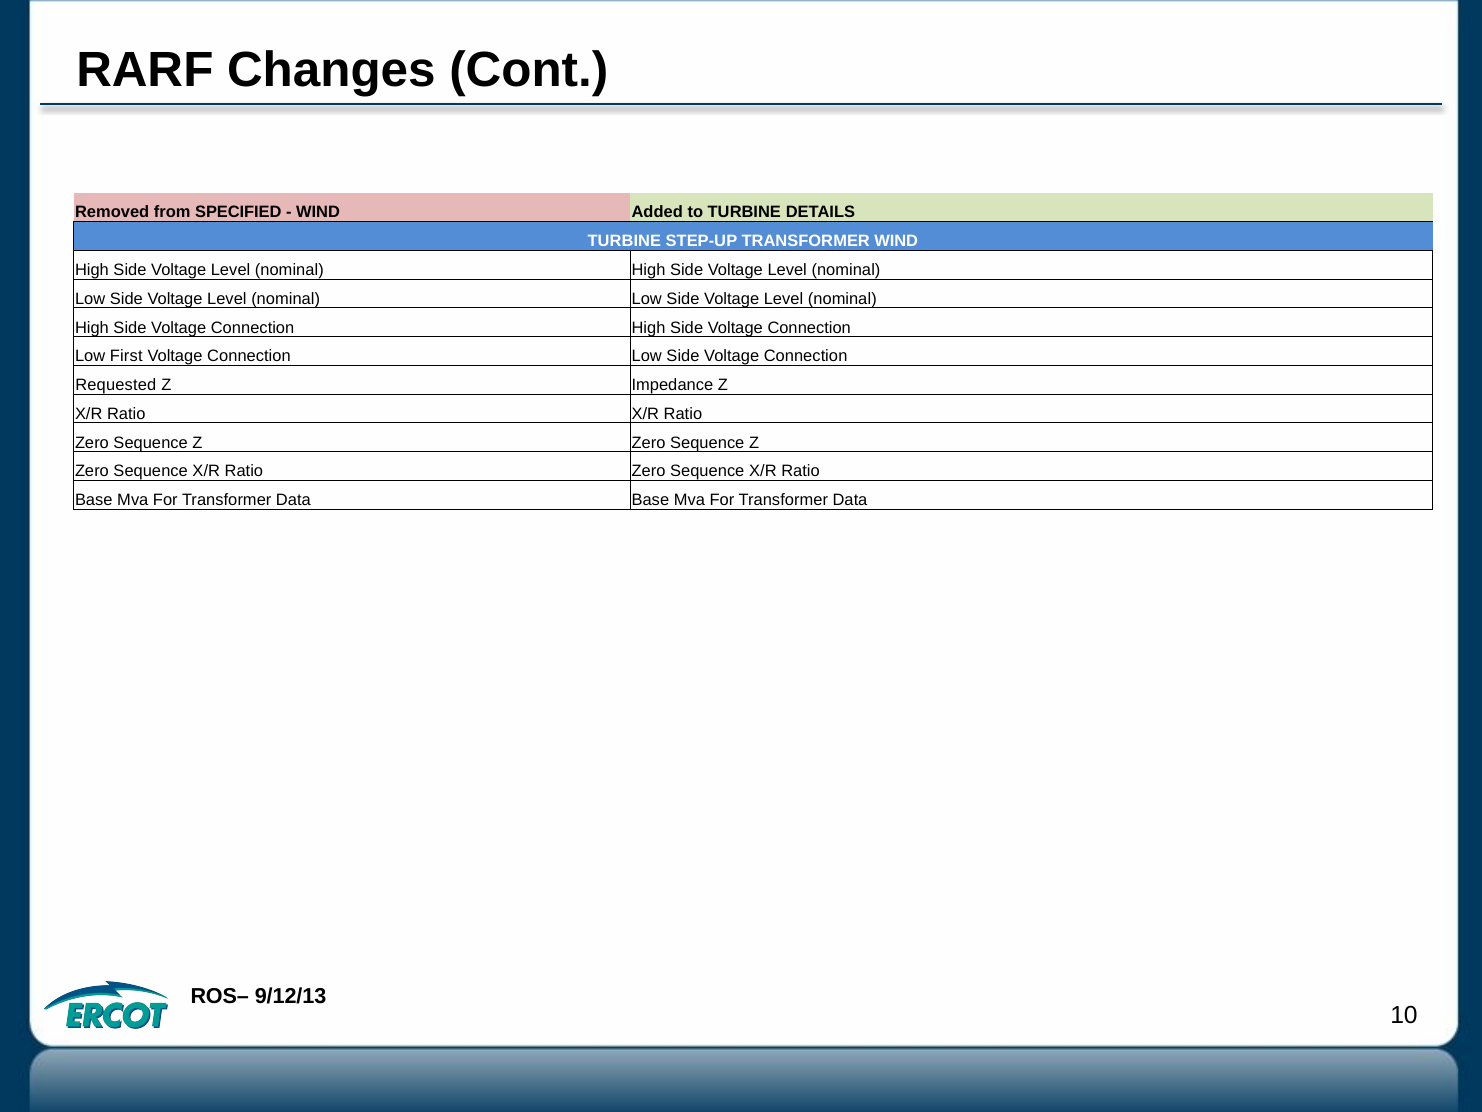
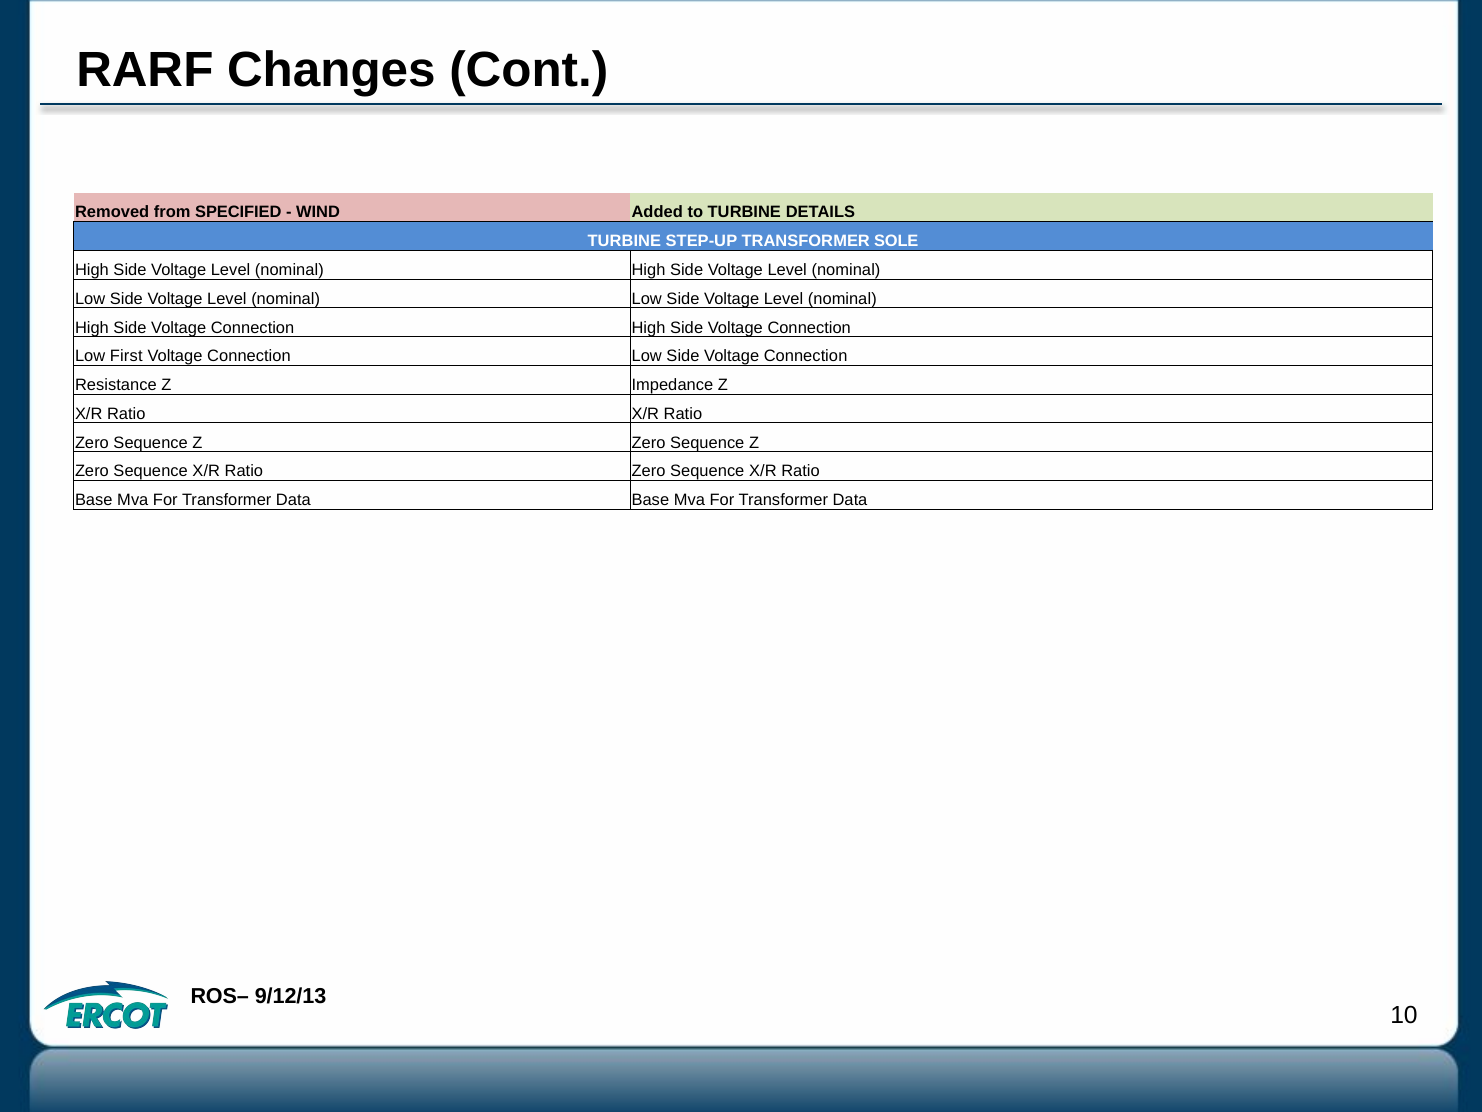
TRANSFORMER WIND: WIND -> SOLE (896, 241)
Requested: Requested -> Resistance (116, 385)
